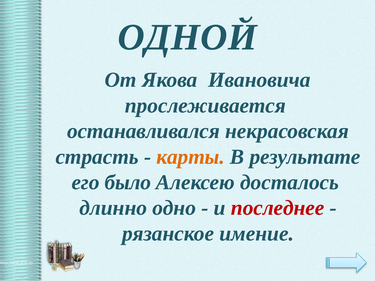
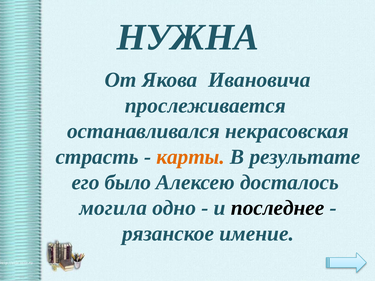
ОДНОЙ: ОДНОЙ -> НУЖНА (188, 37)
длинно: длинно -> могила (113, 208)
последнее colour: red -> black (278, 208)
